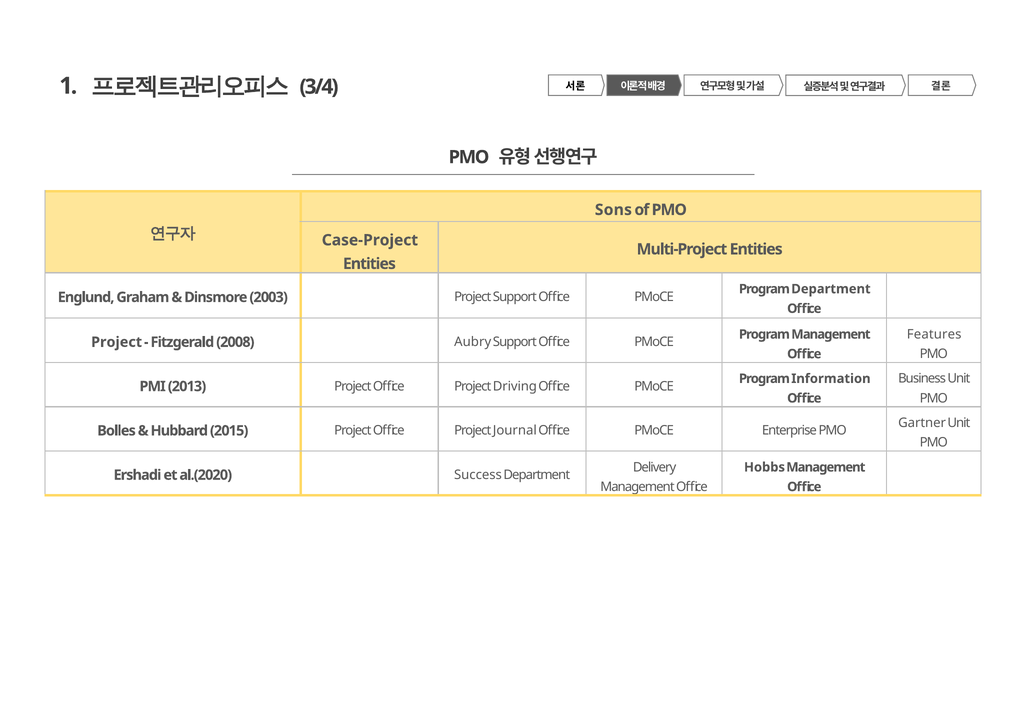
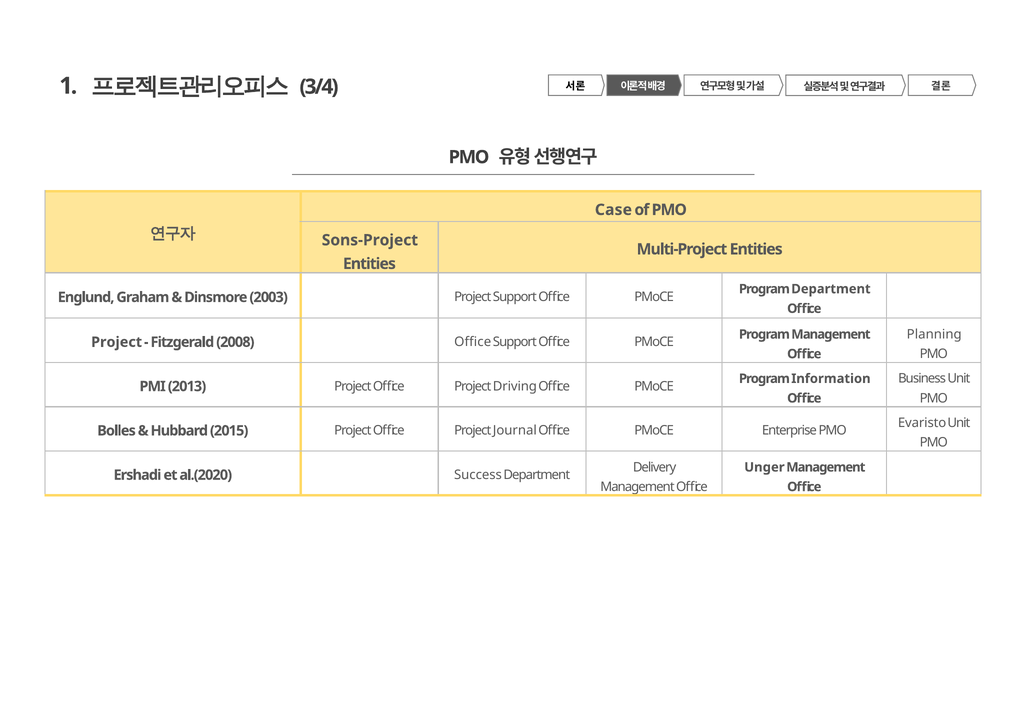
Sons: Sons -> Case (613, 210)
Case-Project: Case-Project -> Sons-Project (370, 240)
Features: Features -> Planning (934, 334)
2008 Aubry: Aubry -> Office (473, 342)
Gartner: Gartner -> Evaristo (922, 423)
Hobbs: Hobbs -> Unger (764, 467)
